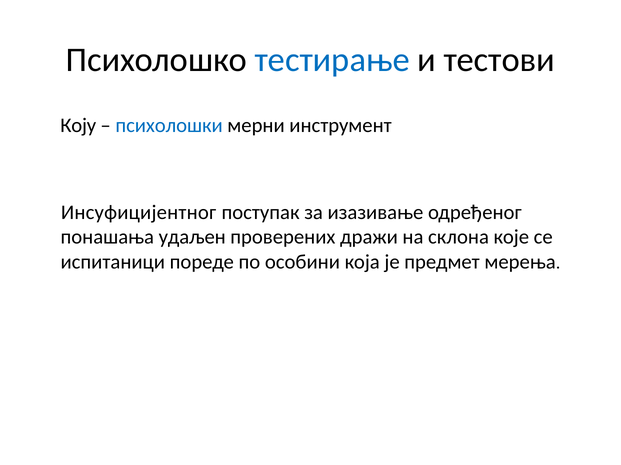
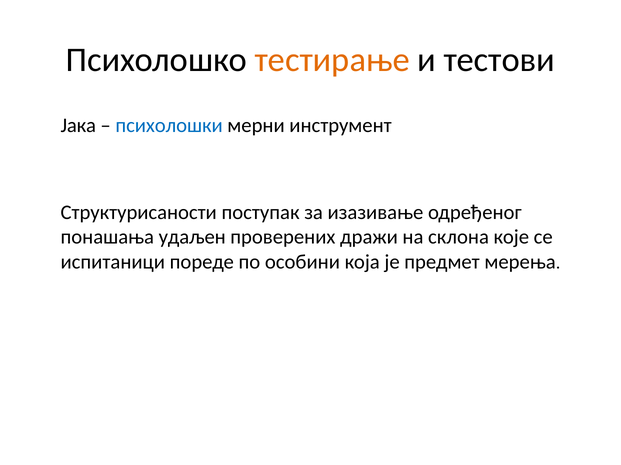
тестирање colour: blue -> orange (332, 60)
Коју: Коју -> Јака (78, 126)
Инсуфицијентног: Инсуфицијентног -> Структурисаности (139, 213)
